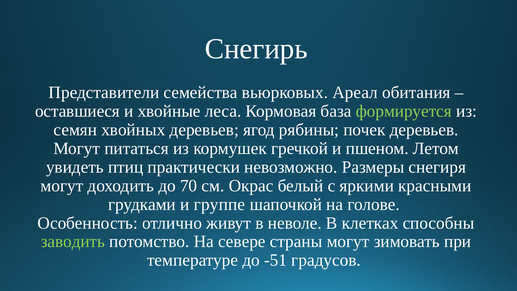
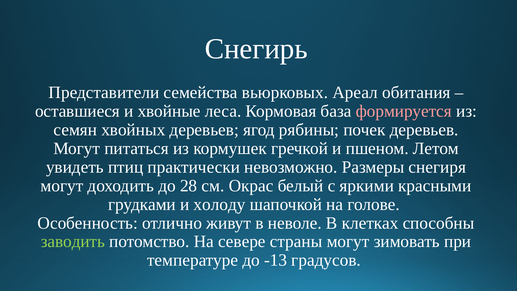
формируется colour: light green -> pink (404, 111)
70: 70 -> 28 (189, 186)
группе: группе -> холоду (220, 204)
-51: -51 -> -13 (276, 260)
